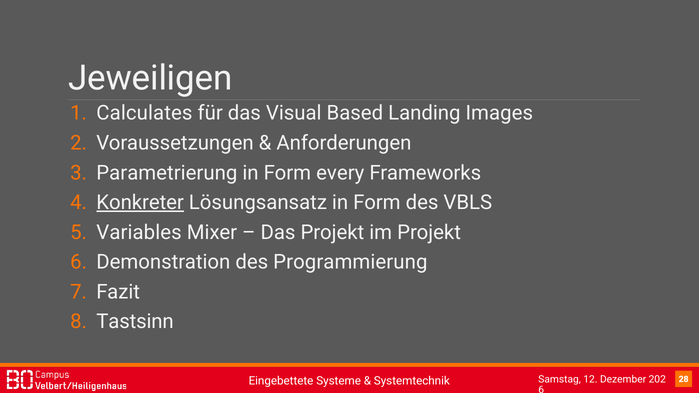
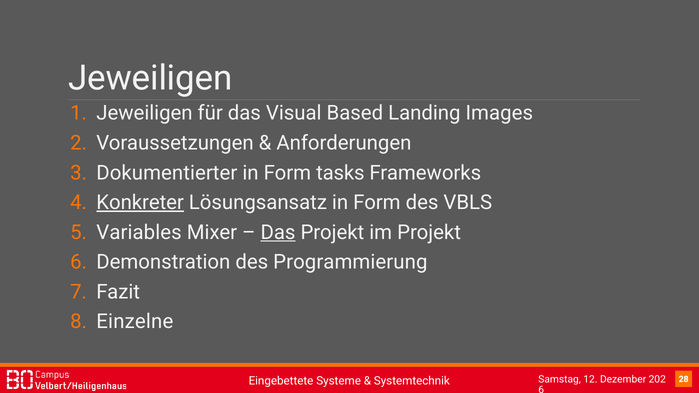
Calculates: Calculates -> Jeweiligen (144, 113)
Parametrierung: Parametrierung -> Dokumentierter (167, 173)
every: every -> tasks (340, 173)
Das underline: none -> present (278, 232)
Tastsinn: Tastsinn -> Einzelne (135, 322)
